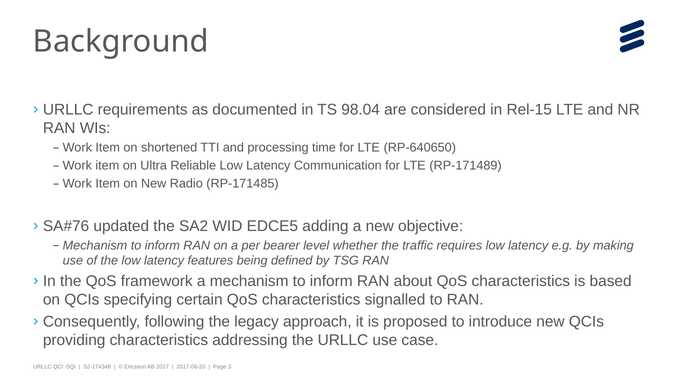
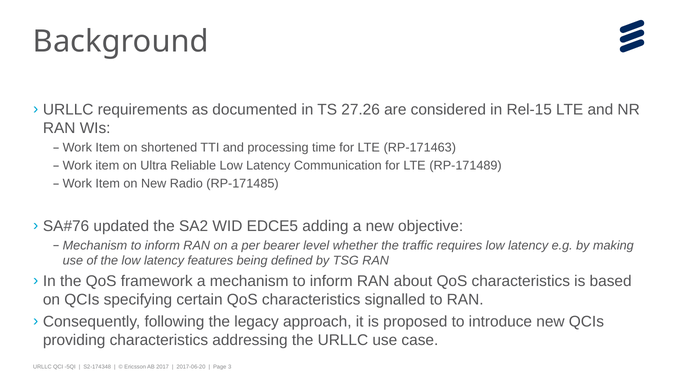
98.04: 98.04 -> 27.26 (361, 110)
RP-640650: RP-640650 -> RP-171463 (420, 148)
